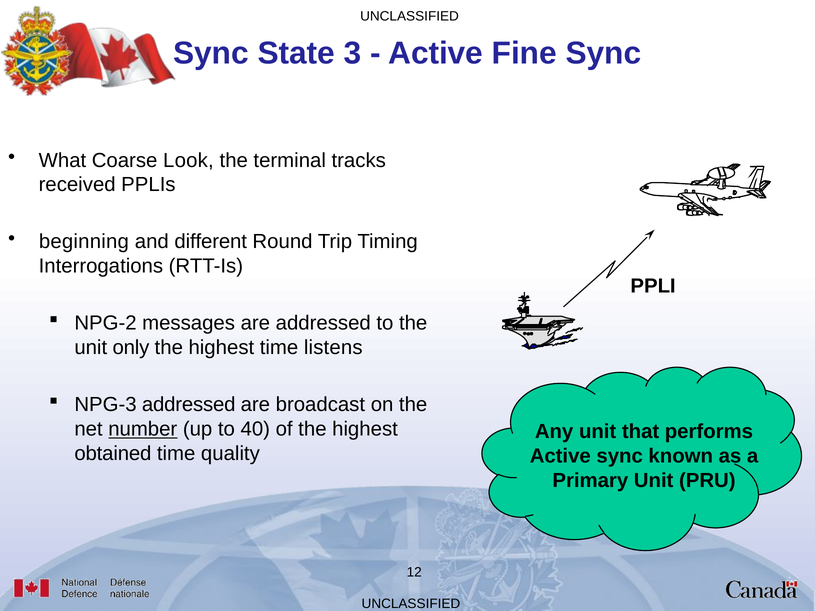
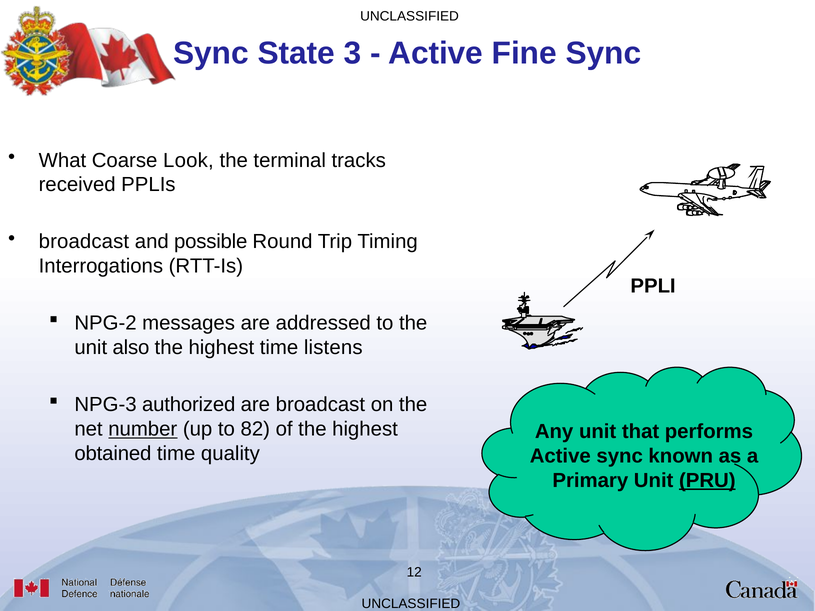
beginning: beginning -> broadcast (84, 242)
different: different -> possible (211, 242)
only: only -> also (131, 348)
NPG-3 addressed: addressed -> authorized (189, 405)
40: 40 -> 82 (255, 429)
PRU underline: none -> present (707, 481)
